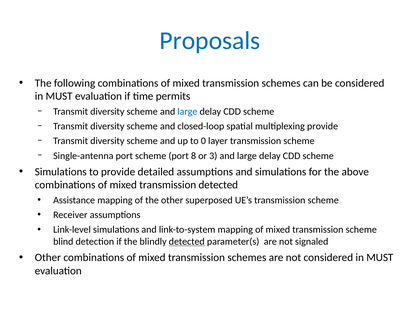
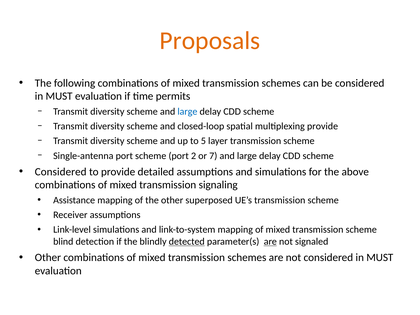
Proposals colour: blue -> orange (210, 41)
0: 0 -> 5 (203, 141)
8: 8 -> 2 (194, 156)
3: 3 -> 7 (213, 156)
Simulations: Simulations -> Considered (61, 172)
transmission detected: detected -> signaling (218, 185)
are underline: none -> present (270, 242)
